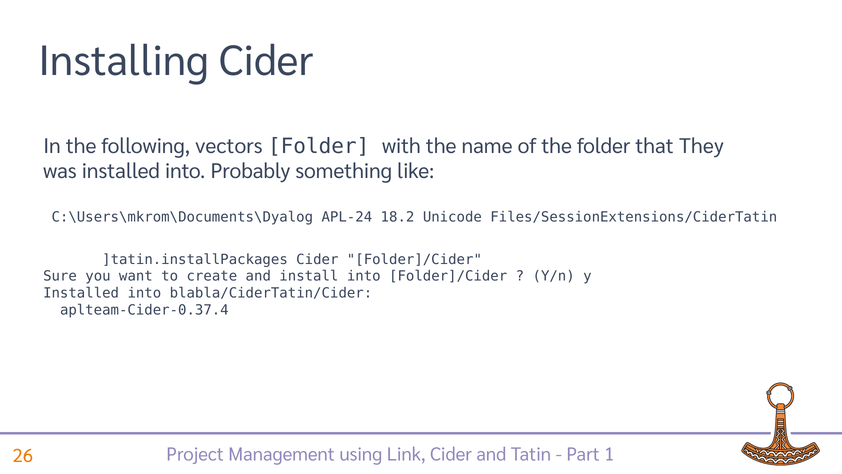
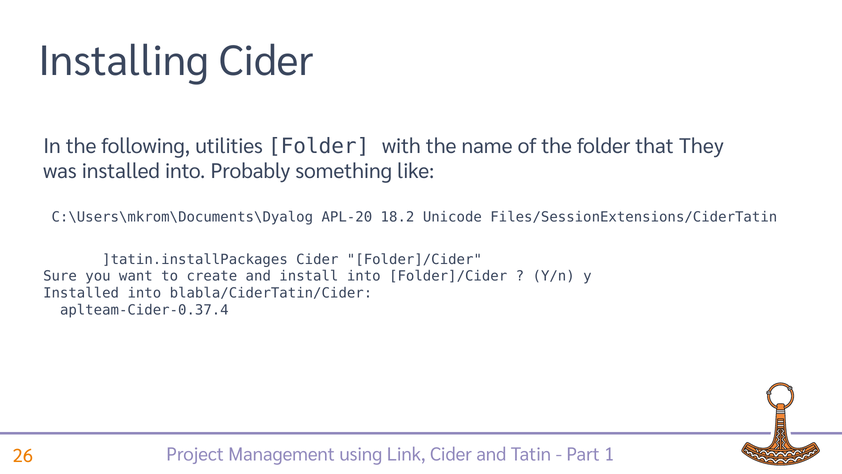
vectors: vectors -> utilities (229, 146)
APL-24: APL-24 -> APL-20 (347, 217)
